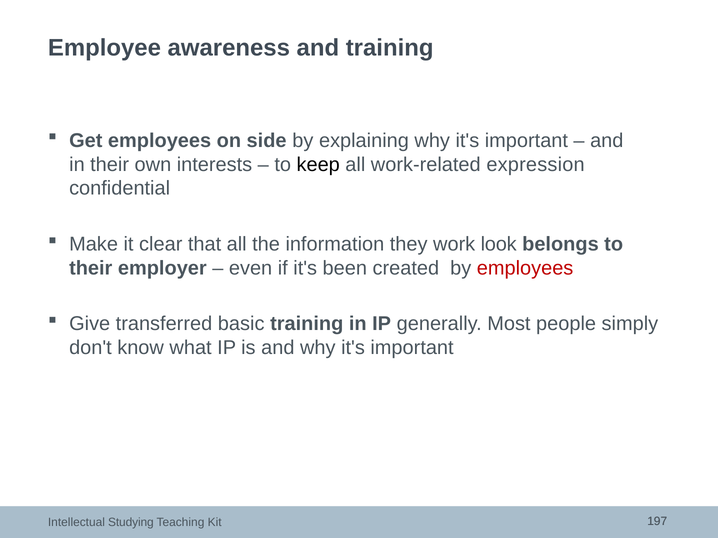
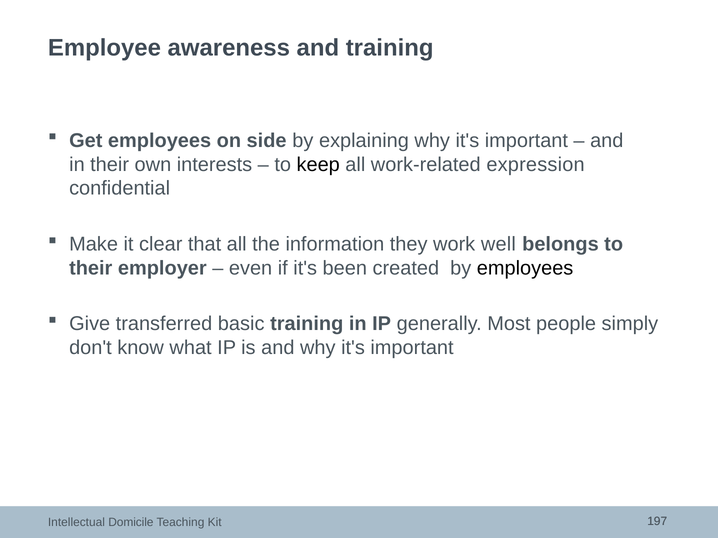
look: look -> well (498, 244)
employees colour: red -> black (525, 268)
Studying: Studying -> Domicile (131, 523)
